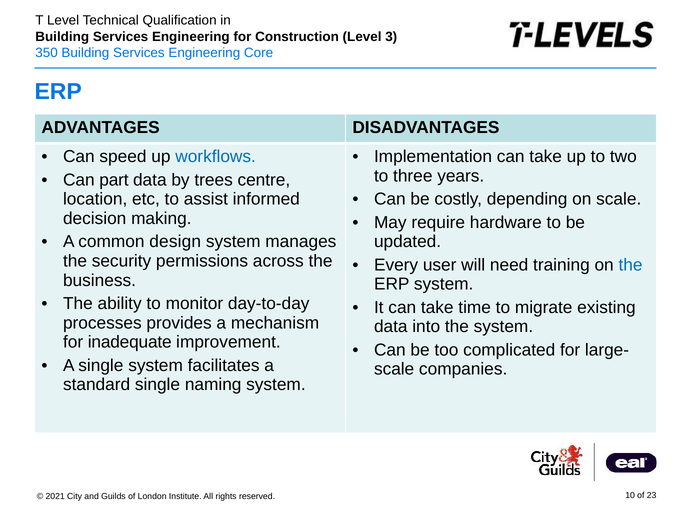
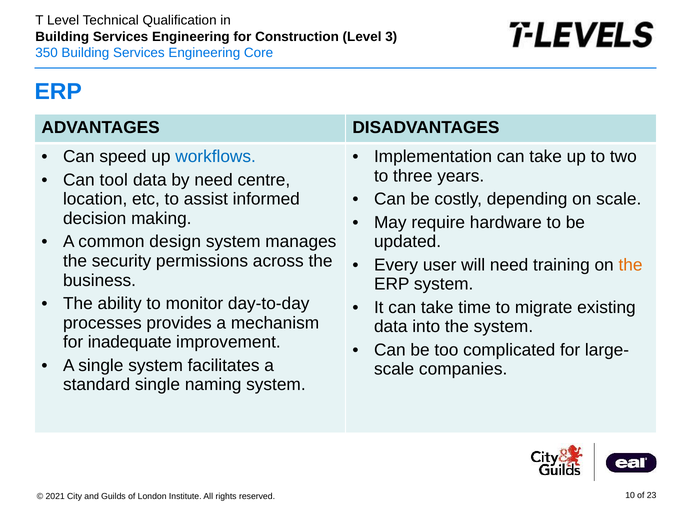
part: part -> tool (114, 180)
by trees: trees -> need (214, 180)
the colour: blue -> orange (631, 265)
